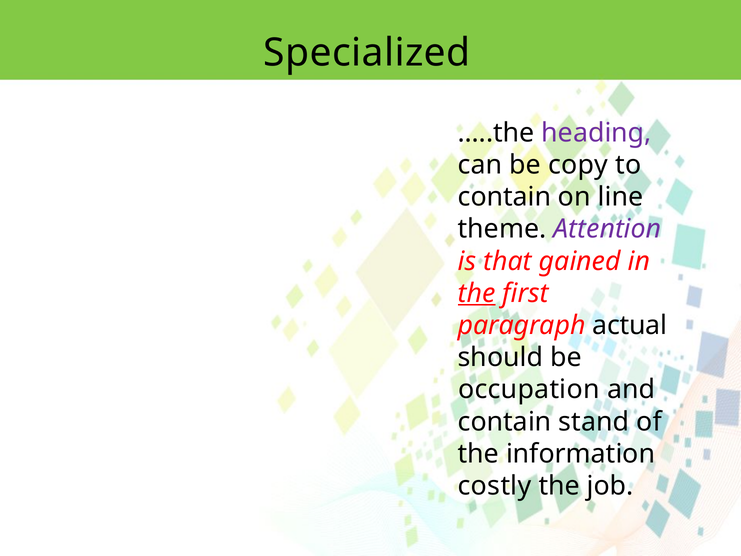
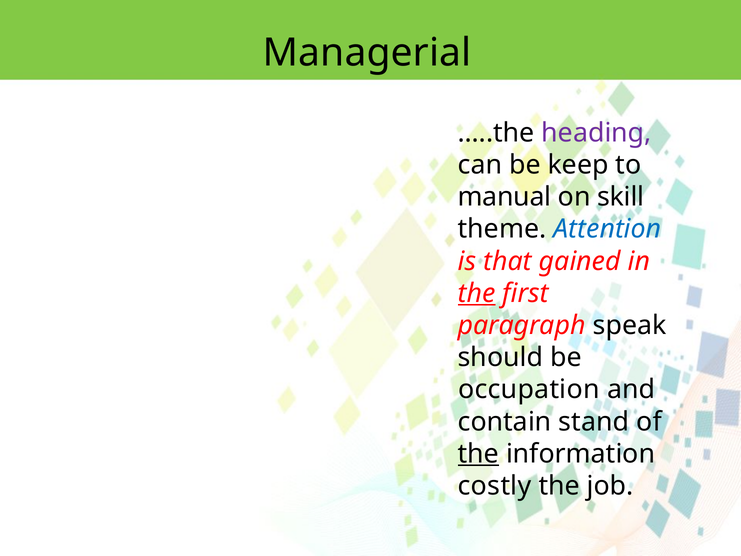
Specialized: Specialized -> Managerial (367, 53)
copy: copy -> keep (578, 165)
contain: contain -> manual (505, 197)
line: line -> skill (621, 197)
Attention colour: purple -> blue (607, 229)
actual: actual -> speak (630, 325)
the underline: none -> present (478, 454)
